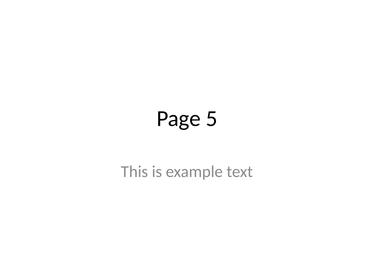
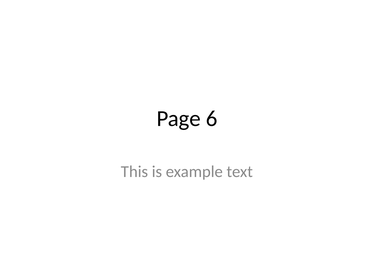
5: 5 -> 6 (212, 119)
